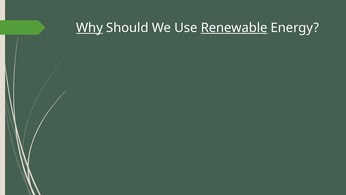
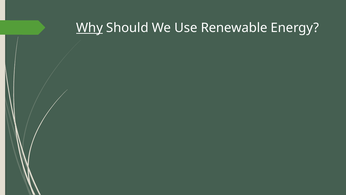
Renewable underline: present -> none (234, 28)
